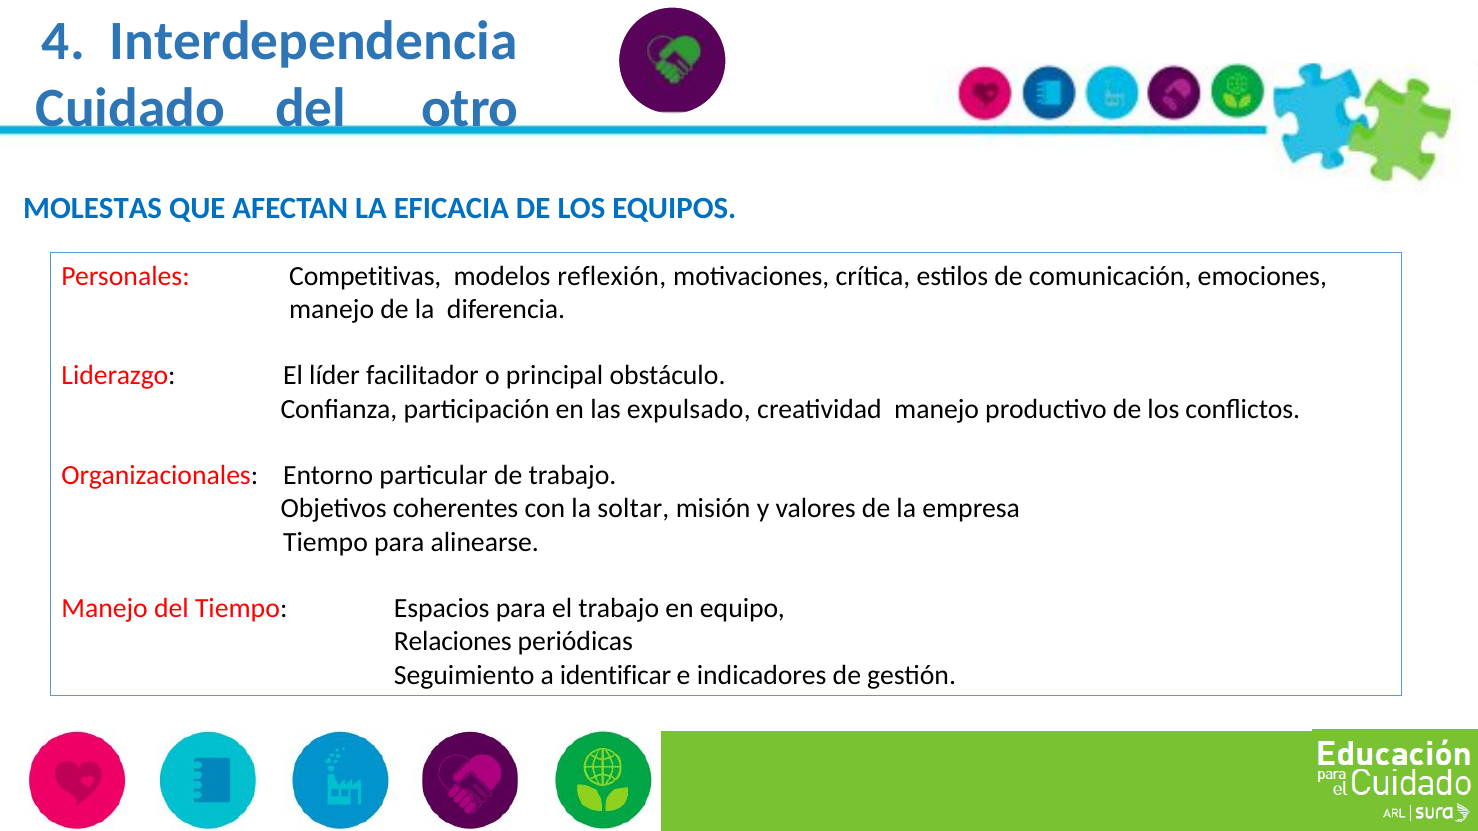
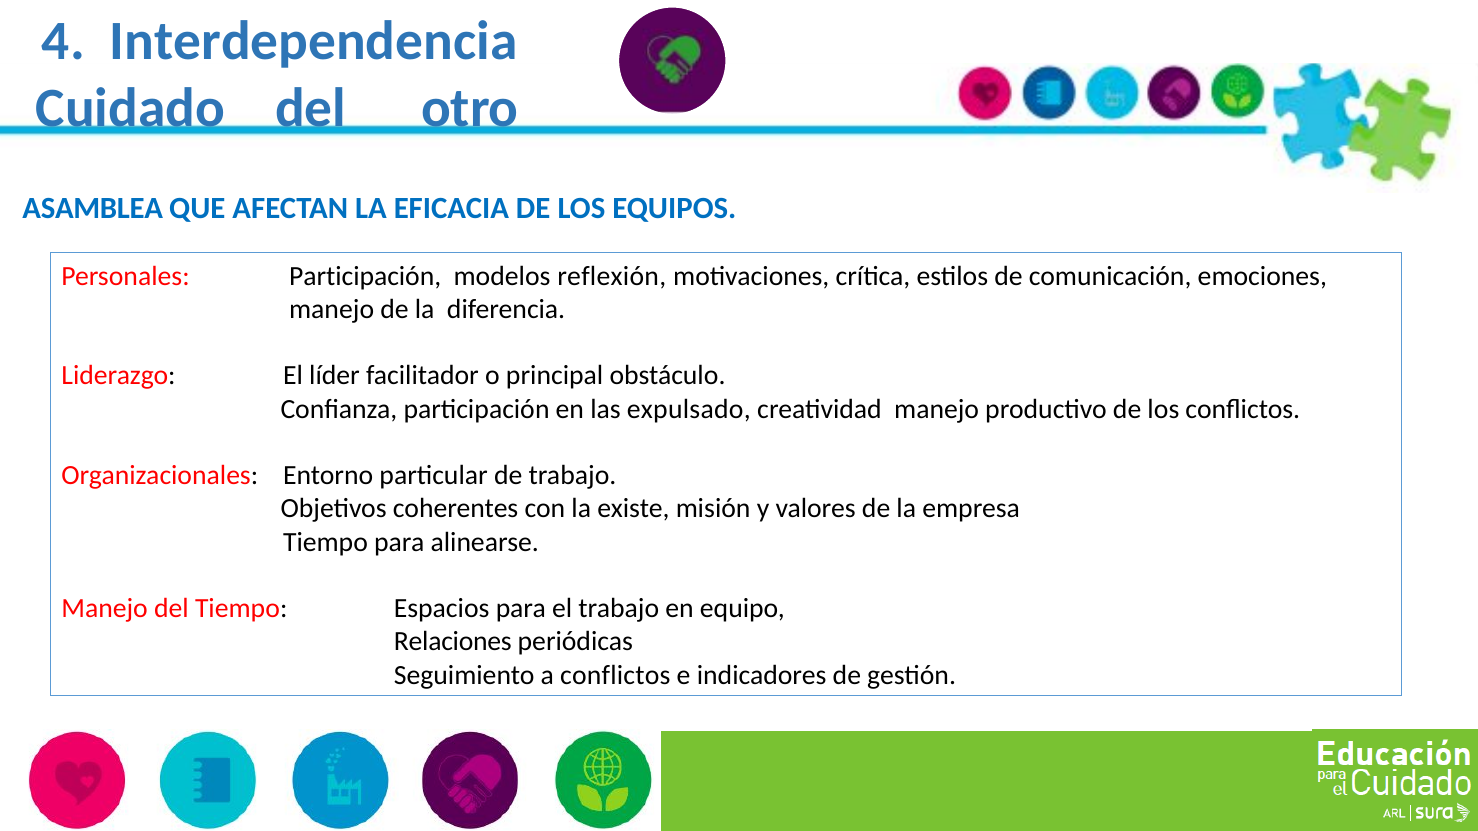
MOLESTAS: MOLESTAS -> ASAMBLEA (93, 208)
Personales Competitivas: Competitivas -> Participación (365, 276)
soltar: soltar -> existe (633, 509)
a identificar: identificar -> conflictos (615, 675)
